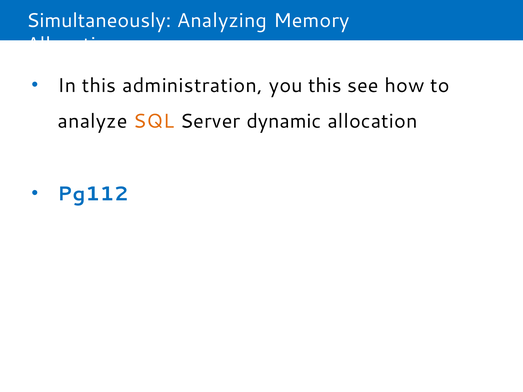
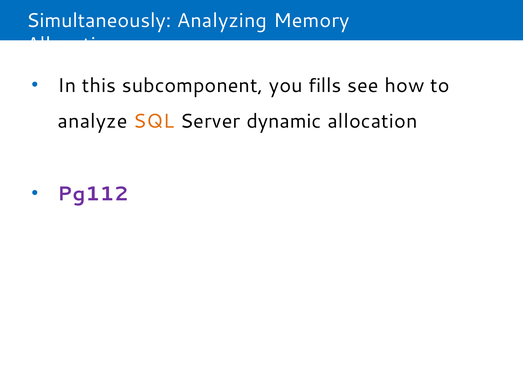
administration: administration -> subcomponent (193, 86)
you this: this -> fills (325, 86)
Pg112 colour: blue -> purple (93, 194)
